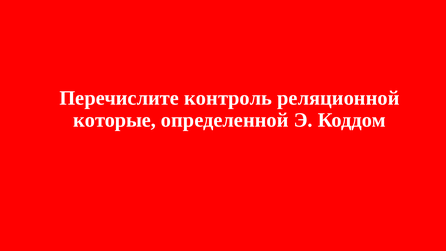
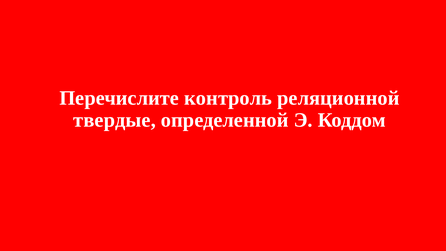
которые: которые -> твердые (115, 120)
